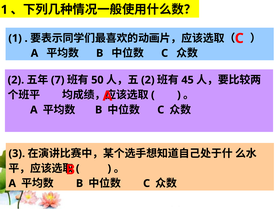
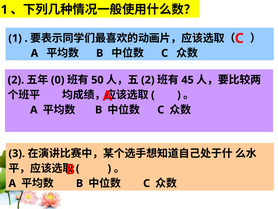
7: 7 -> 0 (58, 80)
